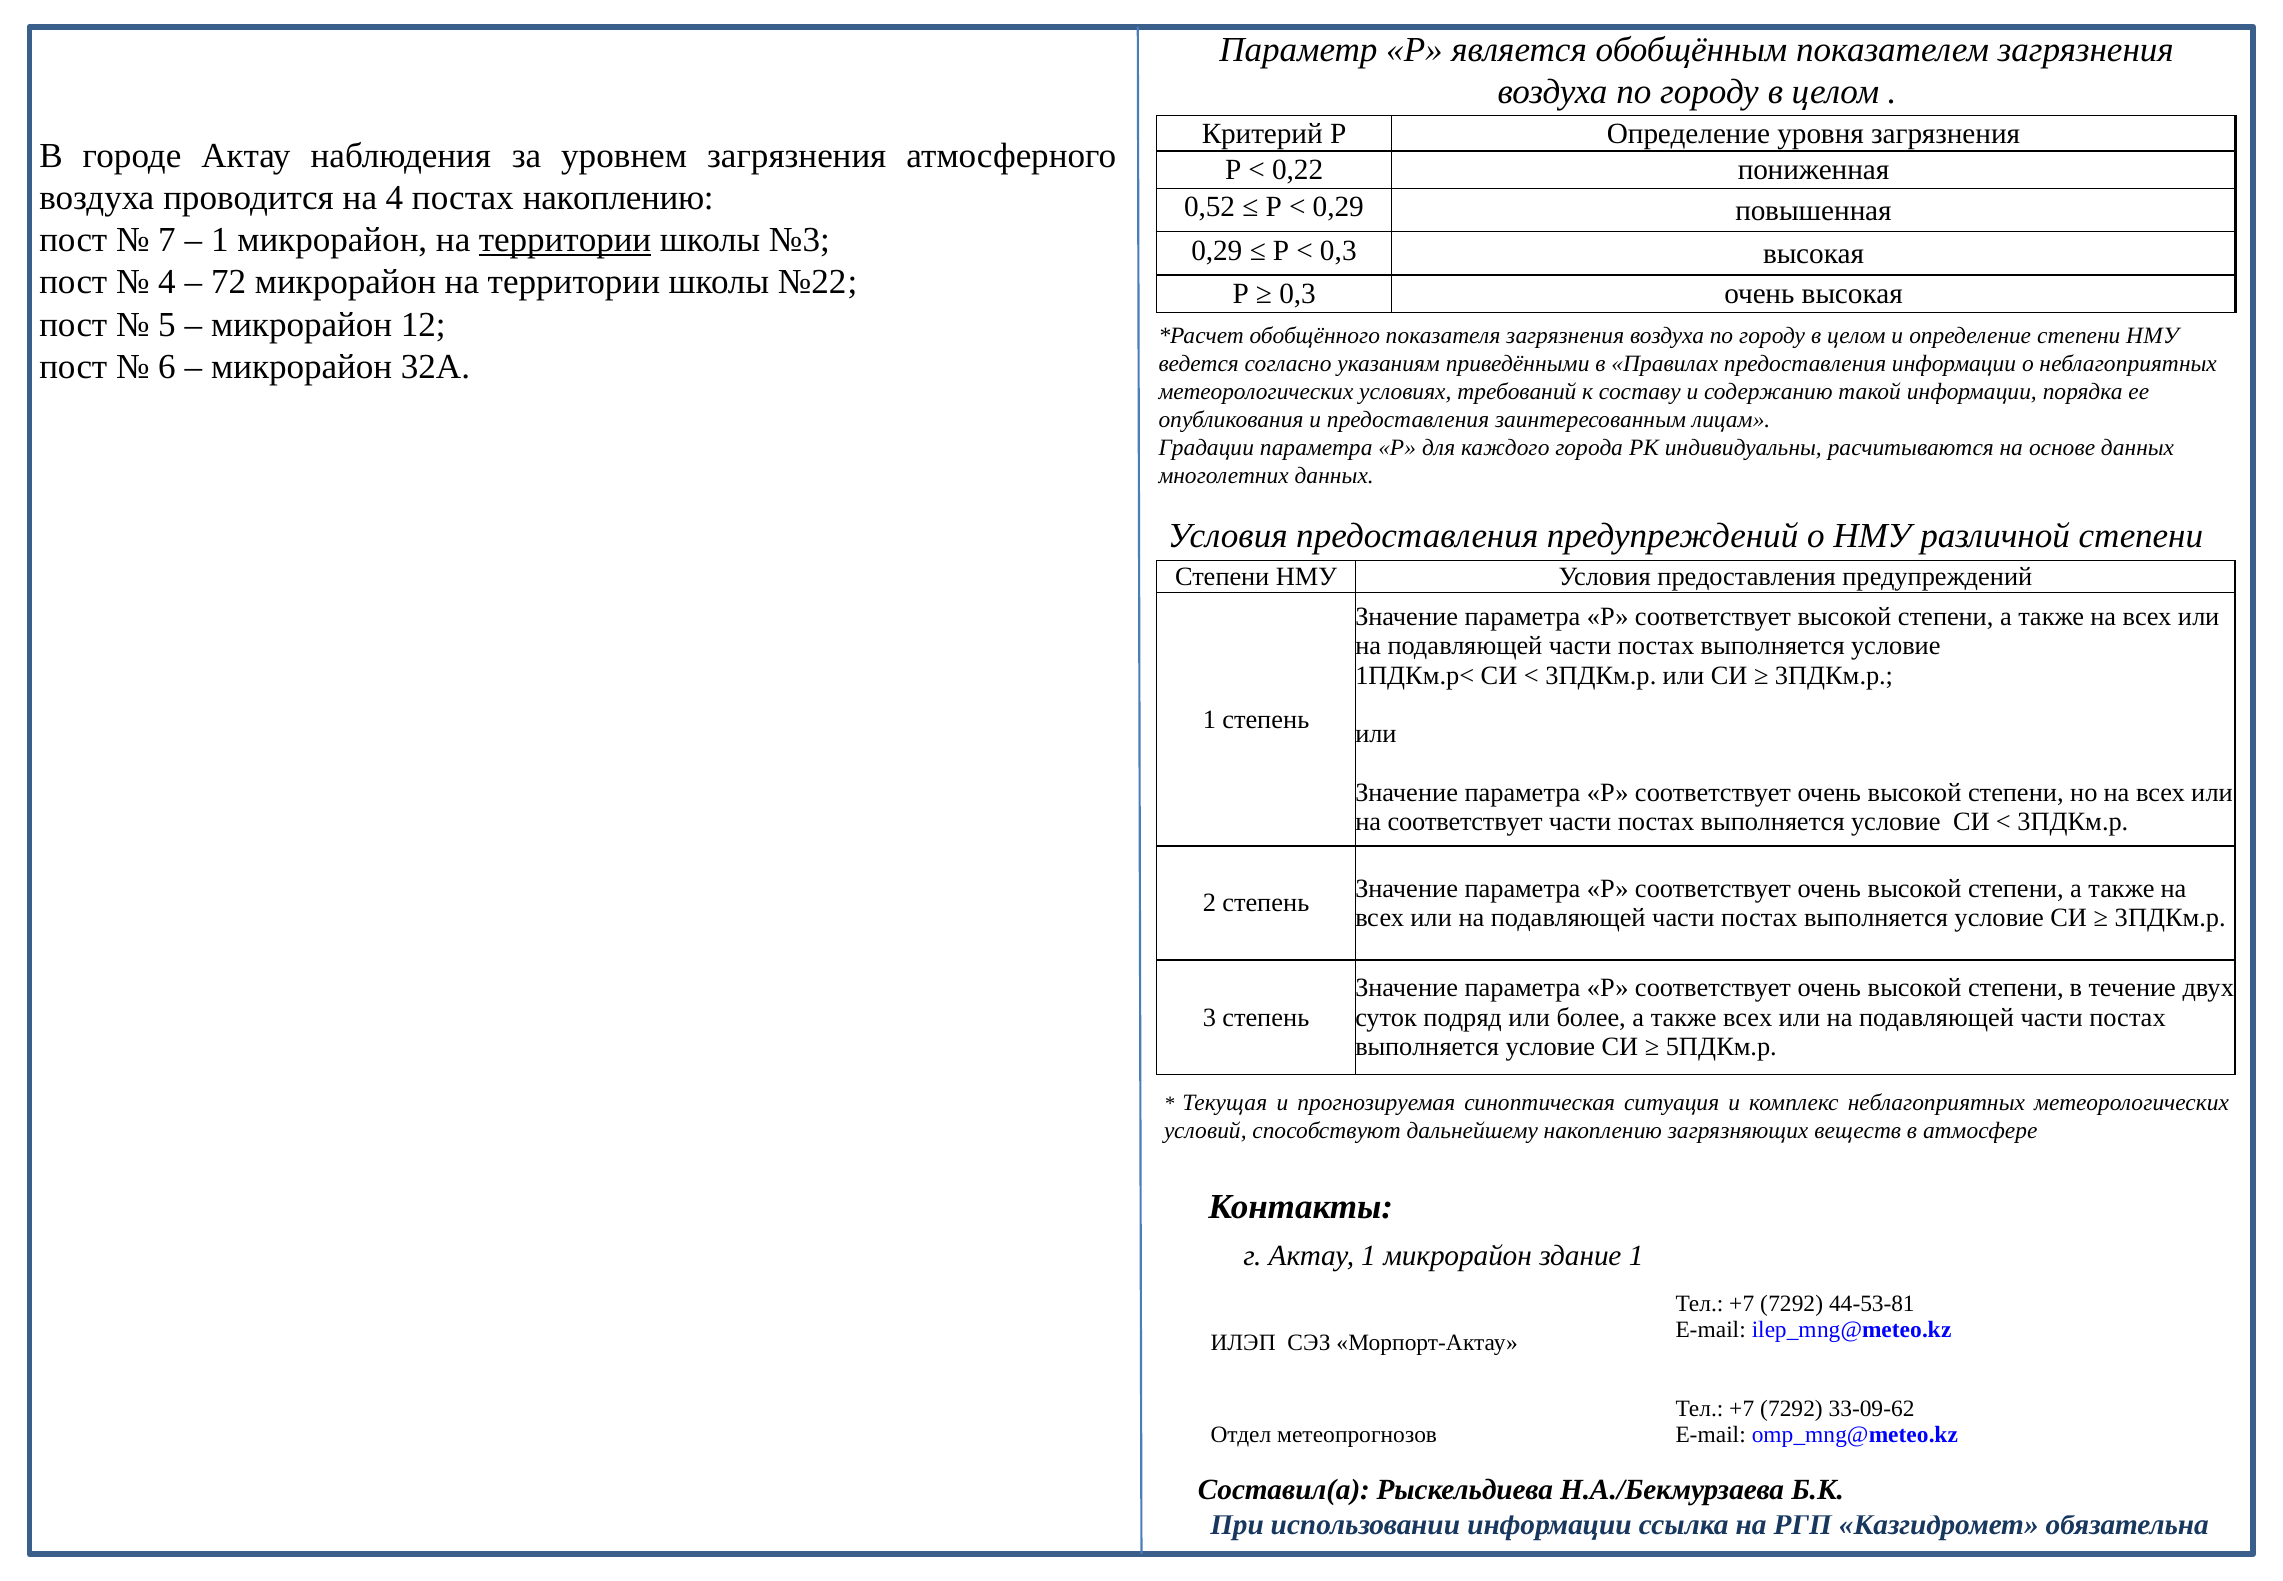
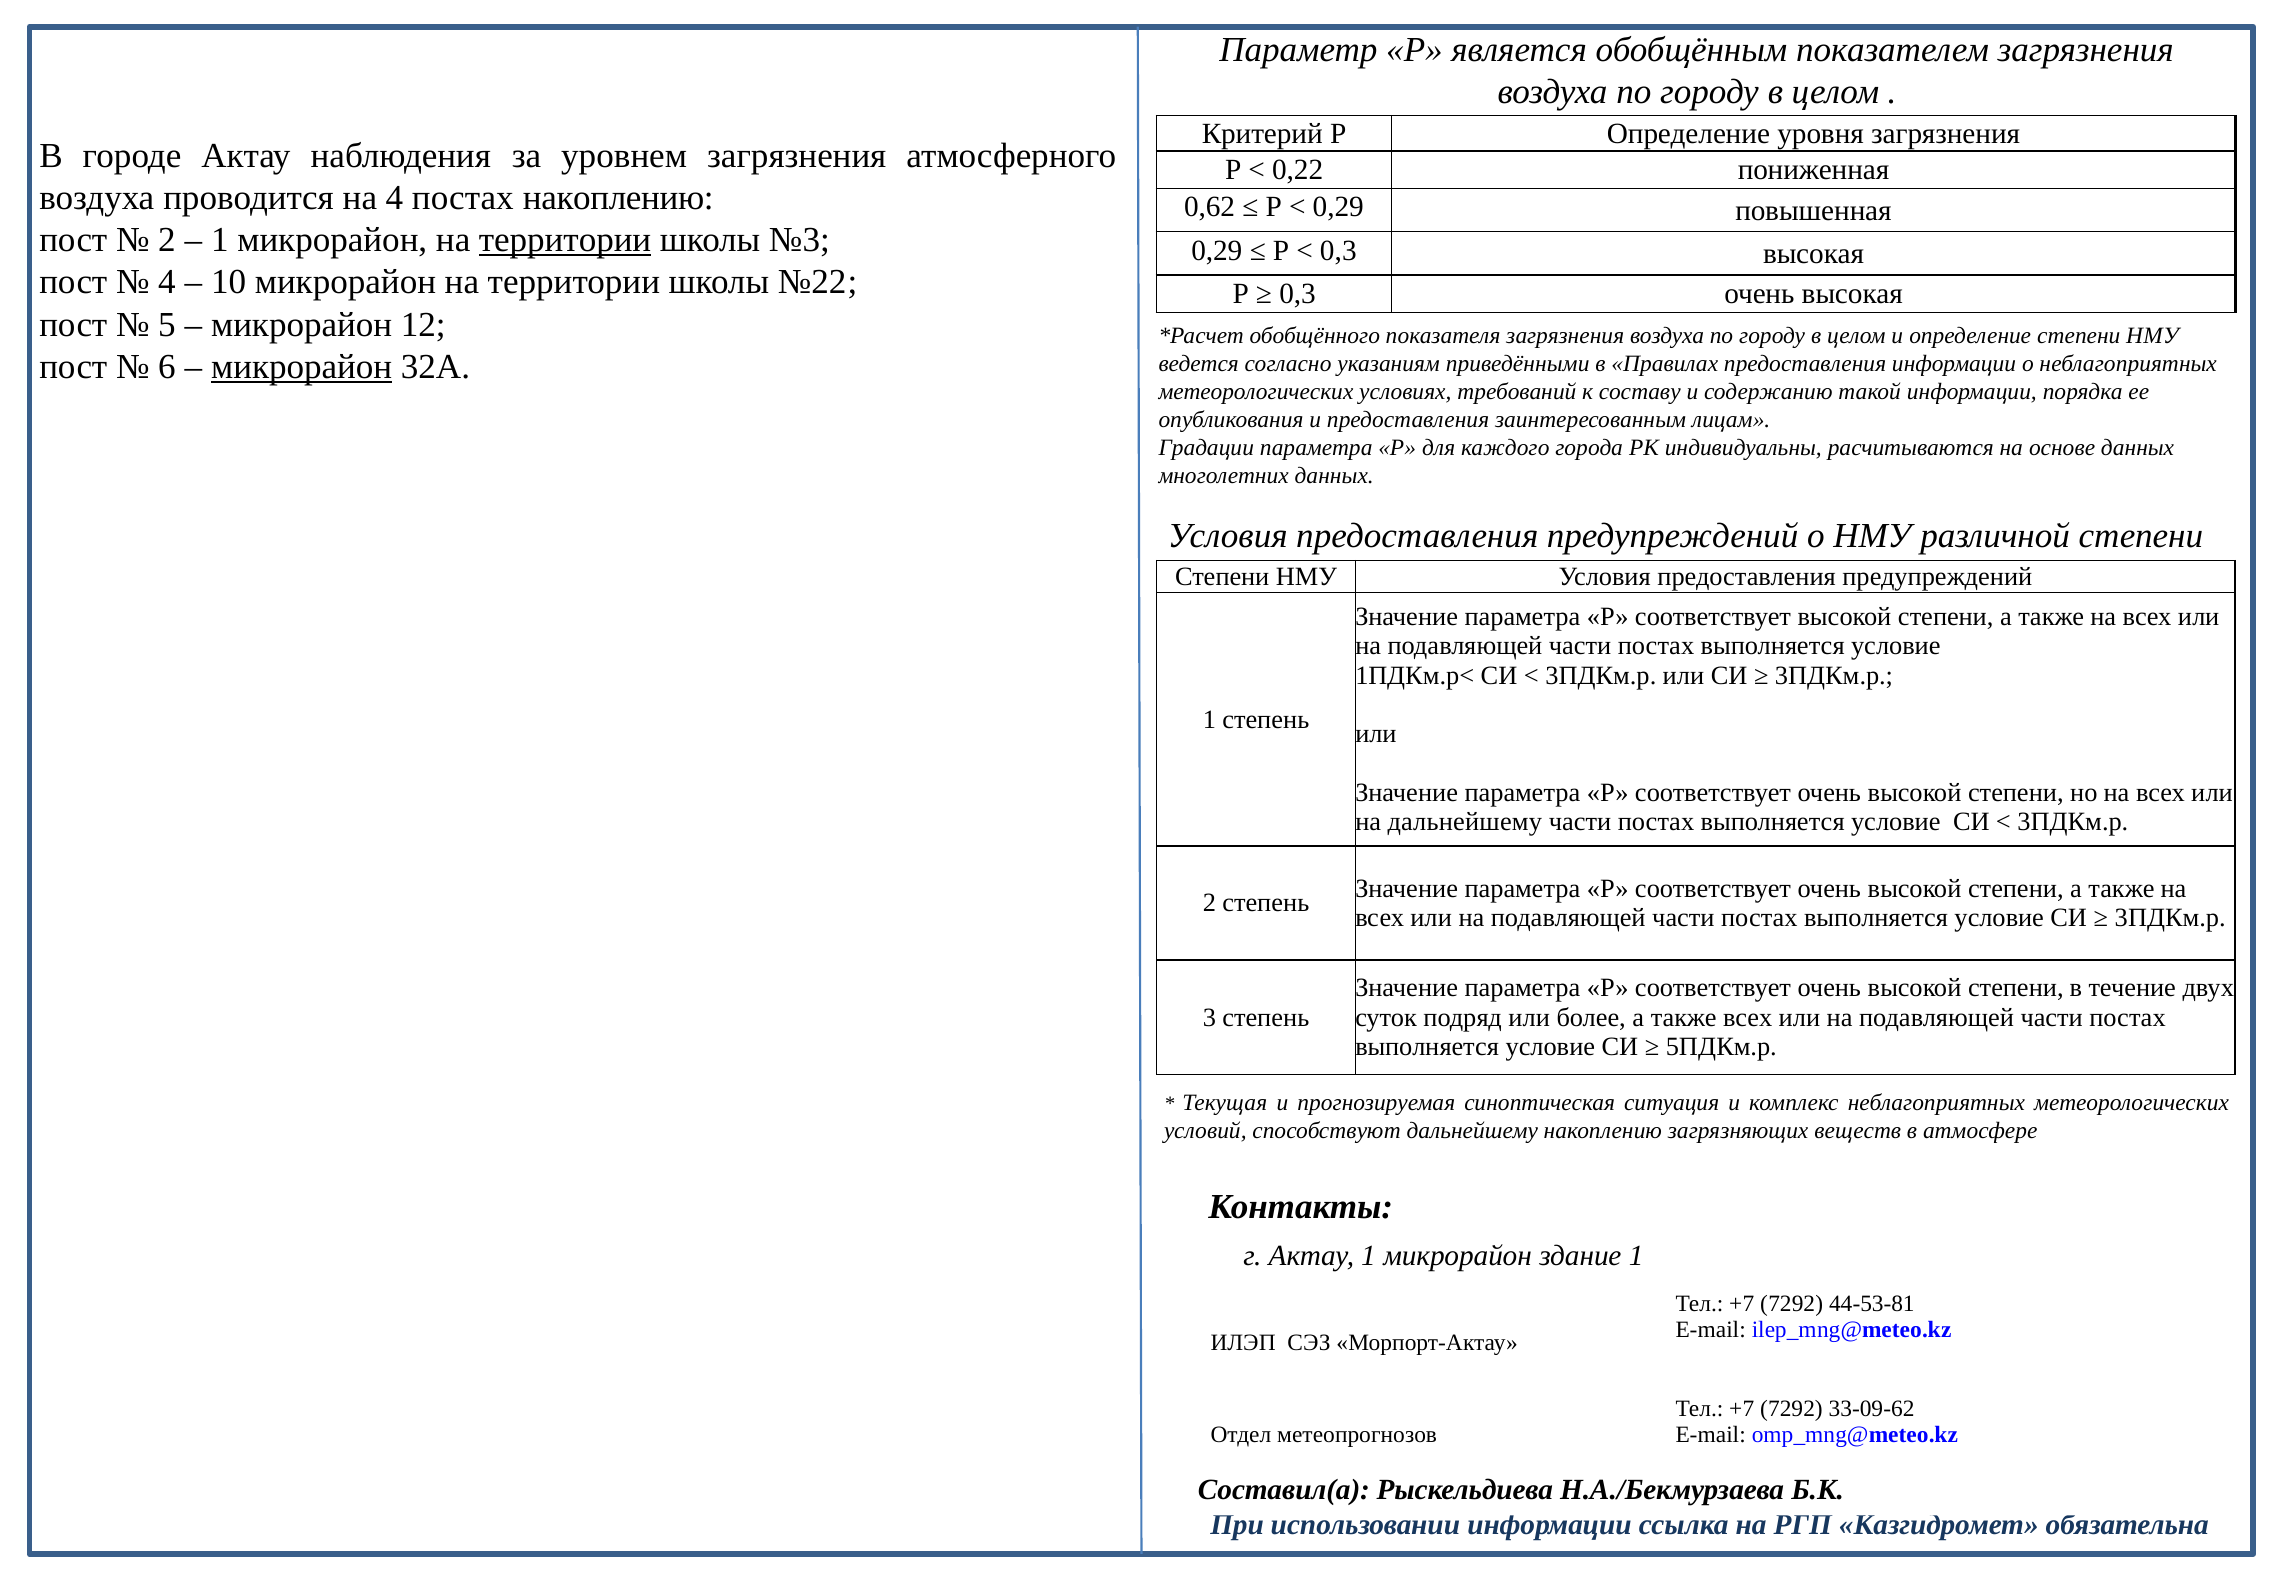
0,52: 0,52 -> 0,62 (1210, 207)
7: 7 -> 2 (167, 240)
72: 72 -> 10 (229, 282)
микрорайон underline: none -> present (302, 367)
на соответствует: соответствует -> дальнейшему (1465, 821)
